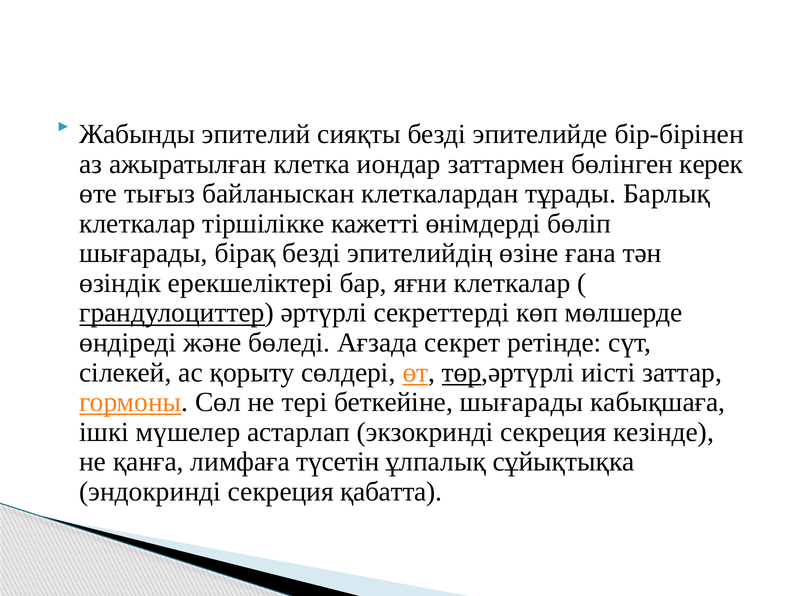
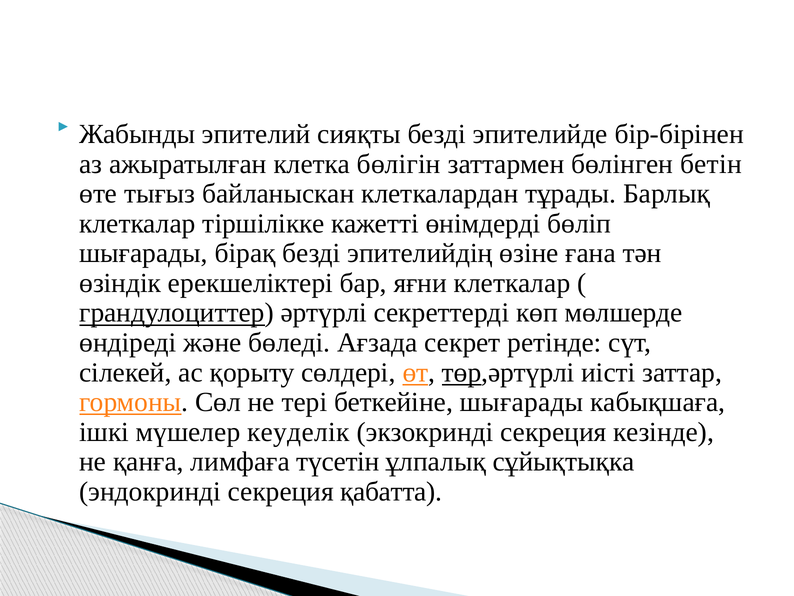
иондар: иондар -> бөлігін (399, 164)
керек: керек -> бетін (711, 164)
астарлап: астарлап -> кеуделік (298, 432)
